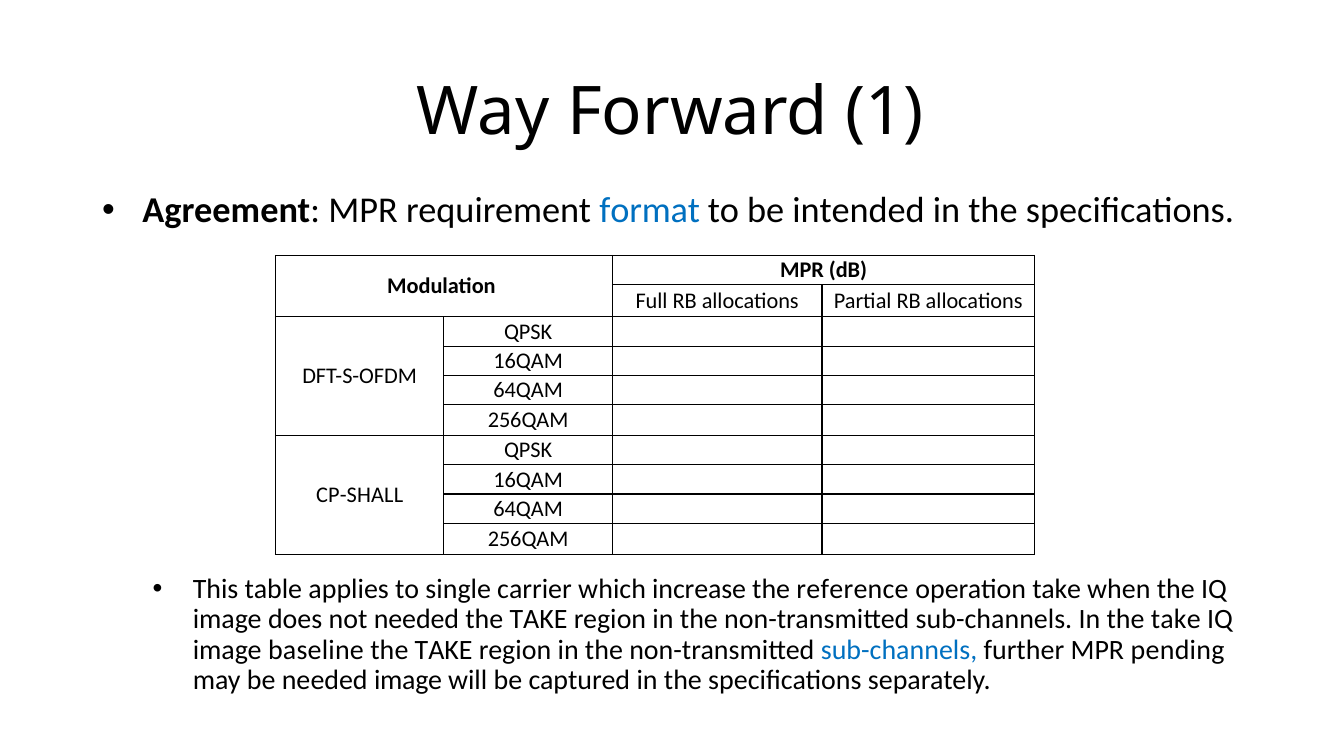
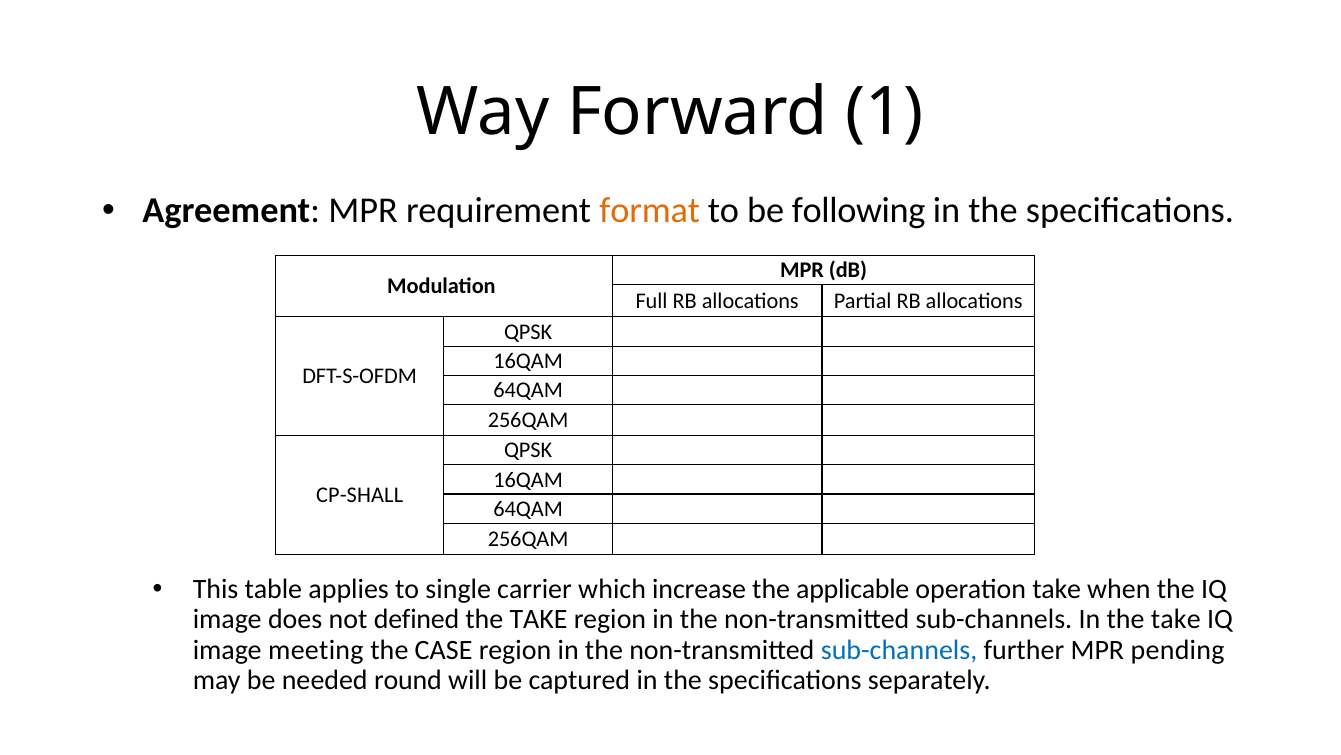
format colour: blue -> orange (650, 210)
intended: intended -> following (859, 210)
reference: reference -> applicable (853, 589)
not needed: needed -> defined (417, 619)
baseline: baseline -> meeting (316, 649)
TAKE: TAKE -> CASE (444, 649)
needed image: image -> round (408, 680)
